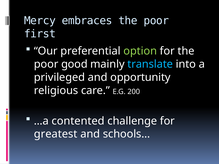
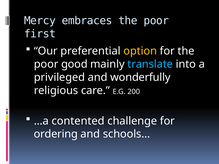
option colour: light green -> yellow (140, 51)
opportunity: opportunity -> wonderfully (140, 77)
greatest: greatest -> ordering (56, 134)
